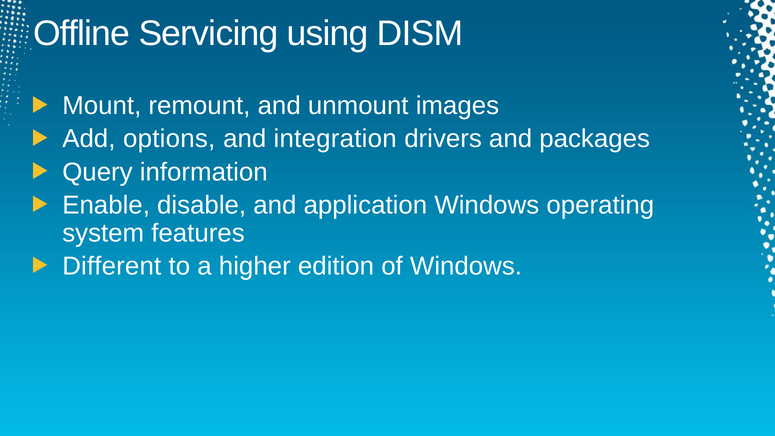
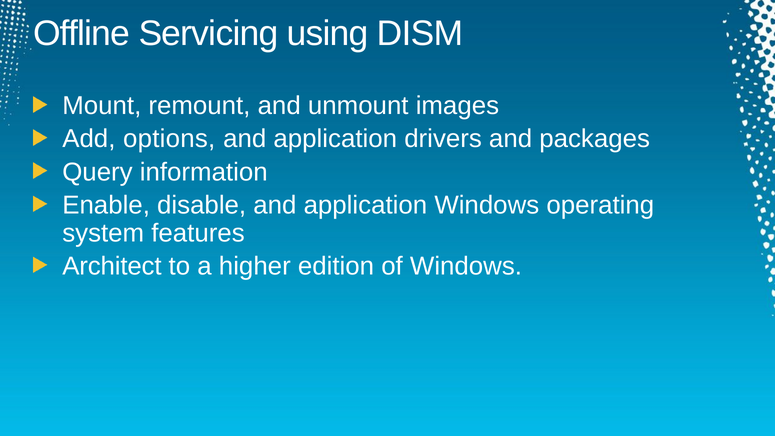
integration: integration -> application (335, 139)
Different: Different -> Architect (112, 266)
